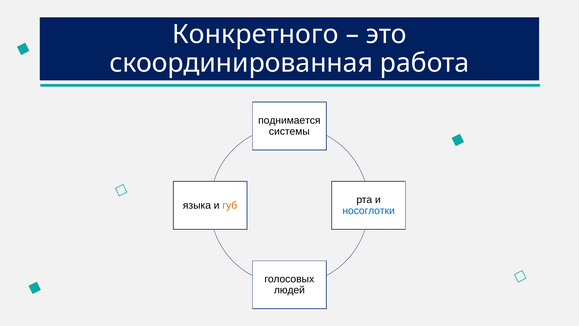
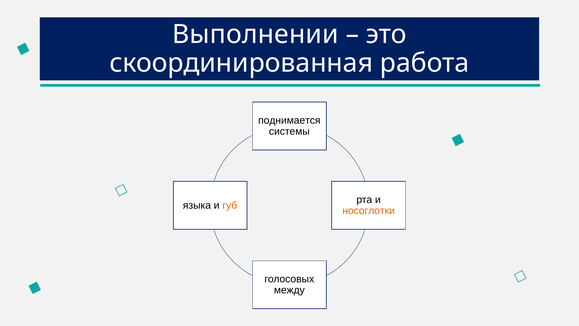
Конкретного: Конкретного -> Выполнении (255, 34)
носоглотки colour: blue -> orange (369, 211)
людей: людей -> между (289, 290)
